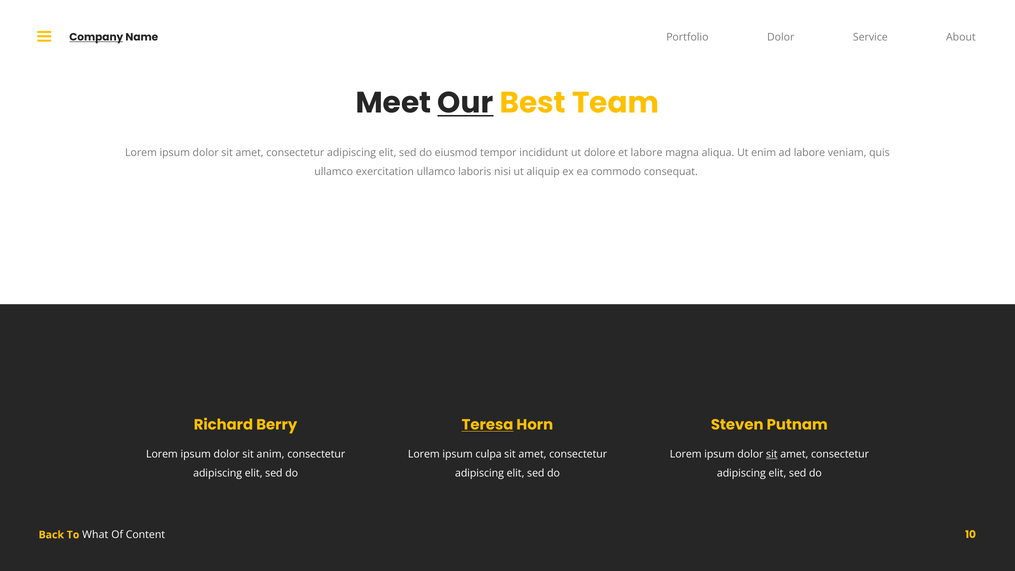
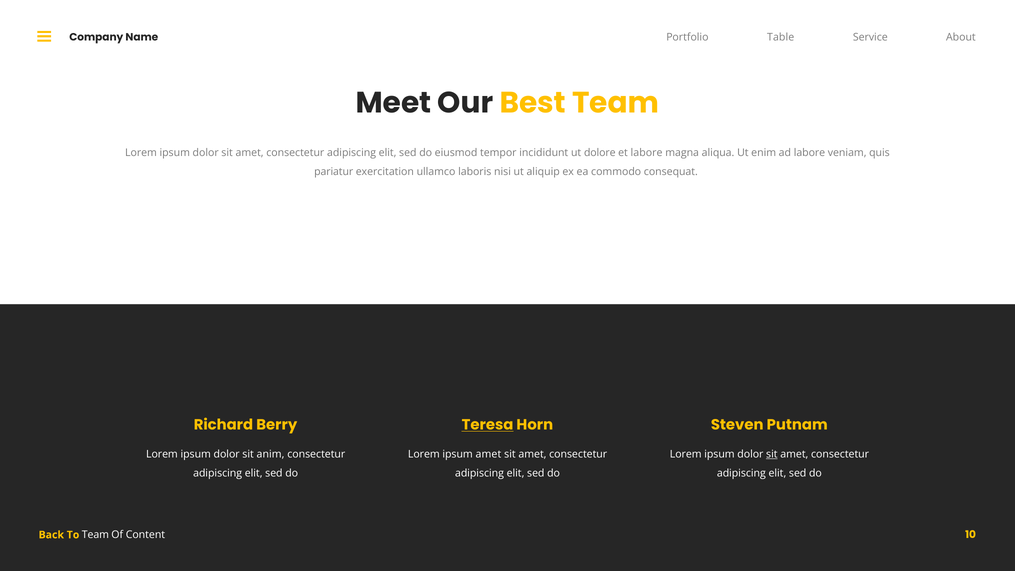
Dolor: Dolor -> Table (781, 37)
Company underline: present -> none (96, 37)
Our underline: present -> none (465, 103)
ullamco: ullamco -> pariatur (334, 172)
ipsum culpa: culpa -> amet (488, 454)
To What: What -> Team (95, 535)
